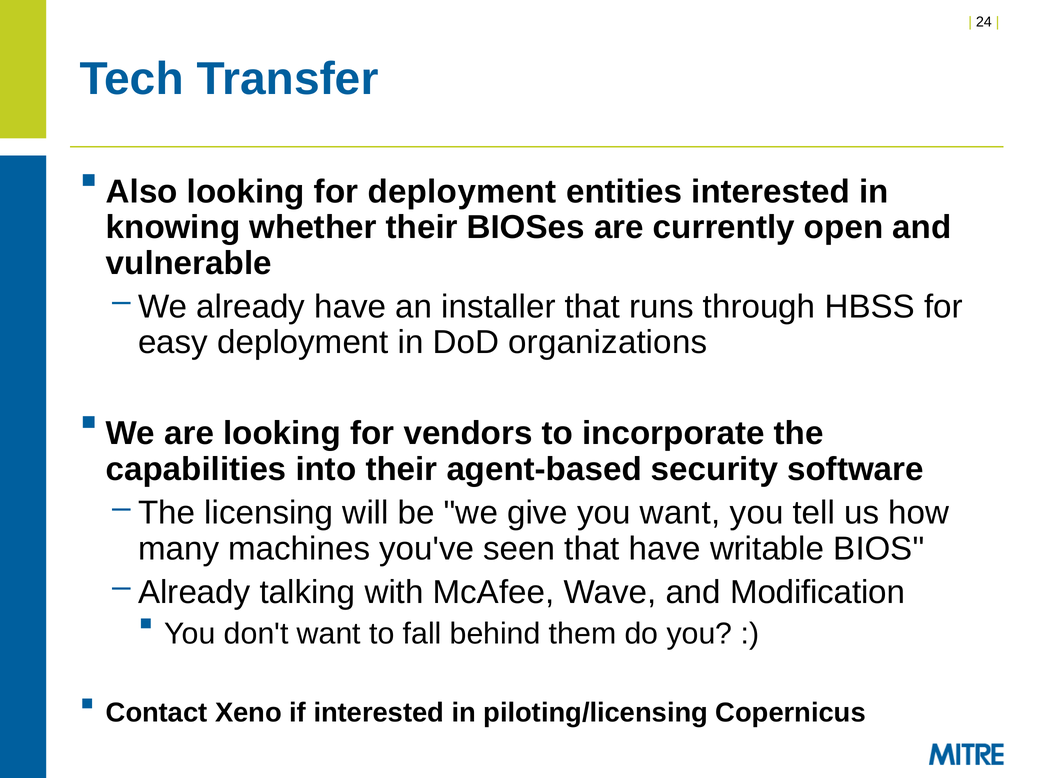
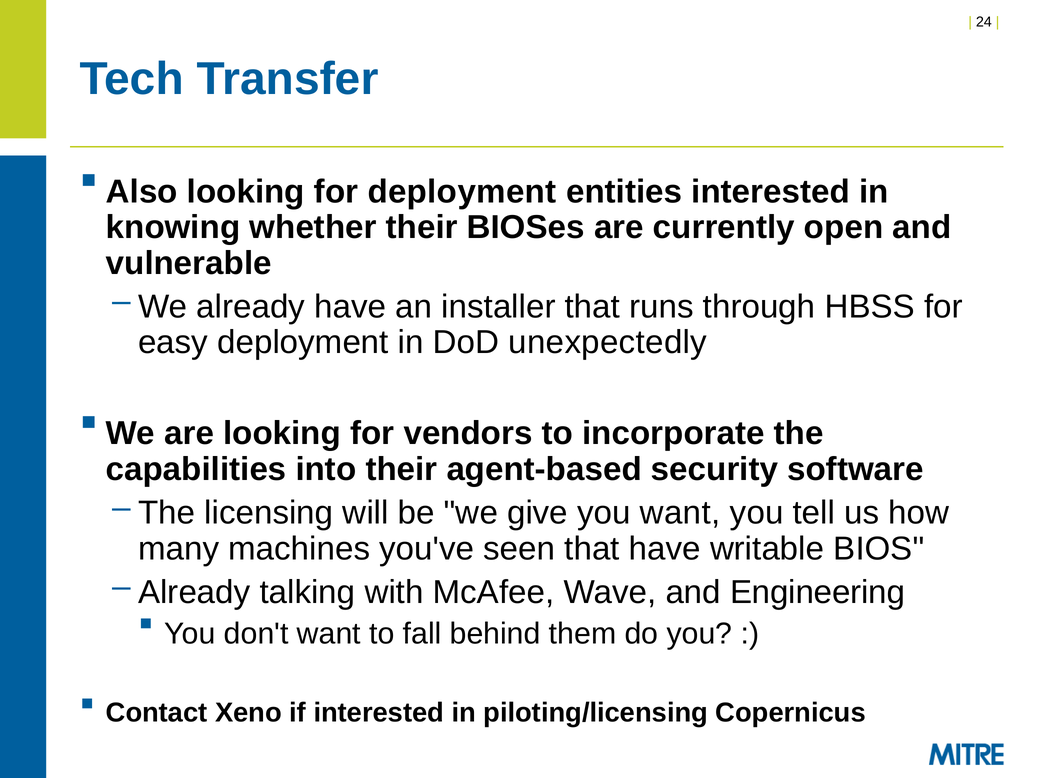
organizations: organizations -> unexpectedly (608, 343)
Modification: Modification -> Engineering (818, 593)
